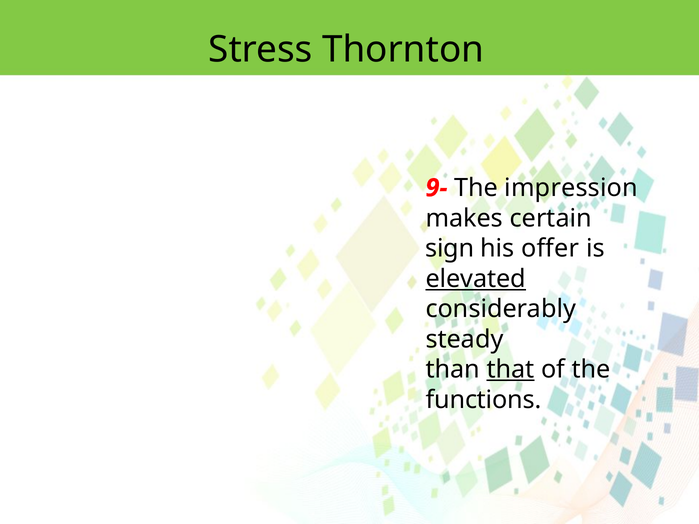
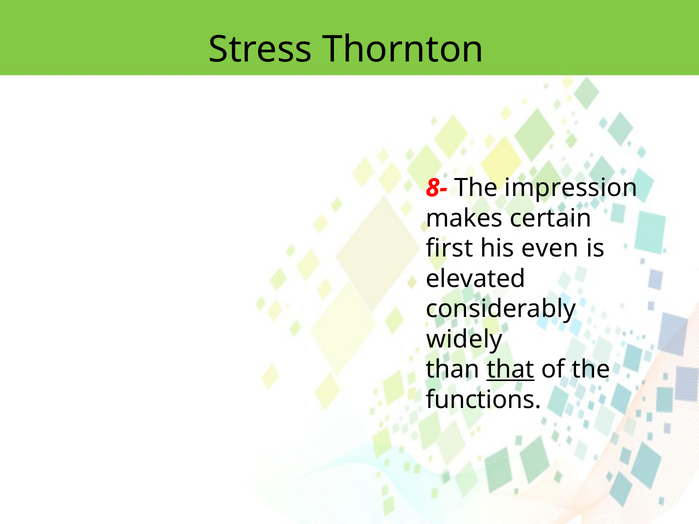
9-: 9- -> 8- (437, 188)
sign: sign -> first (449, 249)
offer: offer -> even (550, 249)
elevated underline: present -> none (476, 279)
steady: steady -> widely (464, 339)
